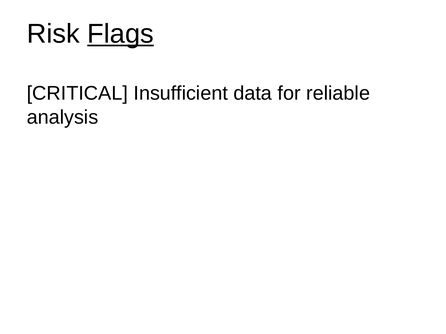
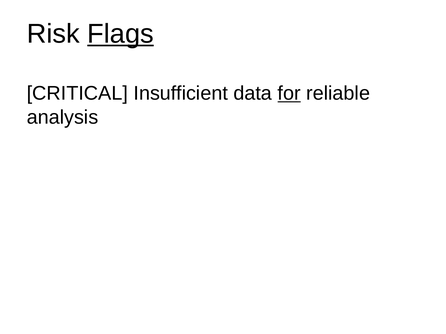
for underline: none -> present (289, 94)
